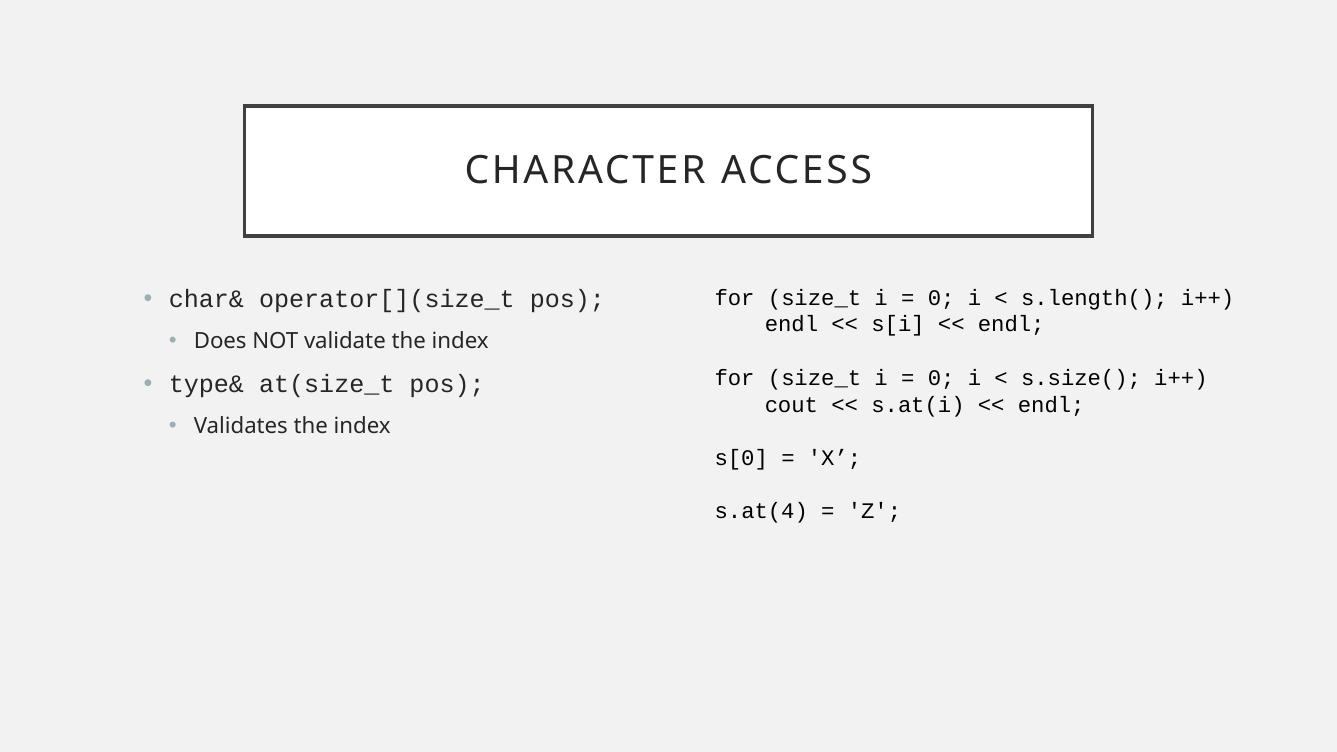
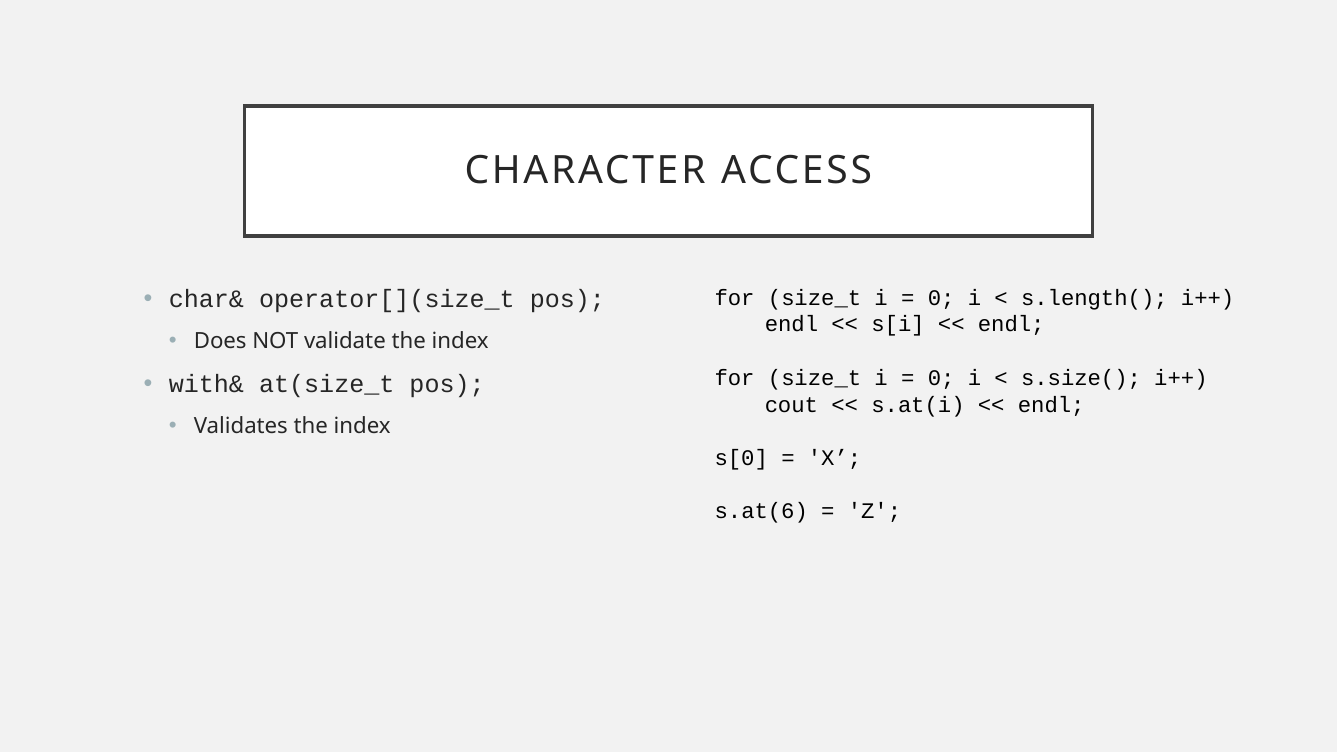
type&: type& -> with& (206, 384)
s.at(4: s.at(4 -> s.at(6 (761, 512)
